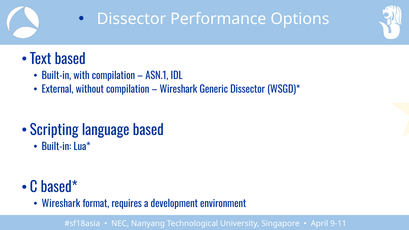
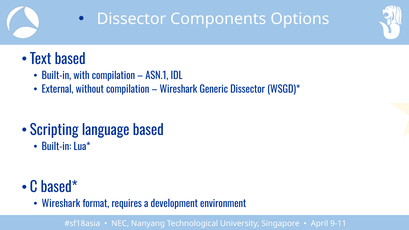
Performance: Performance -> Components (218, 19)
